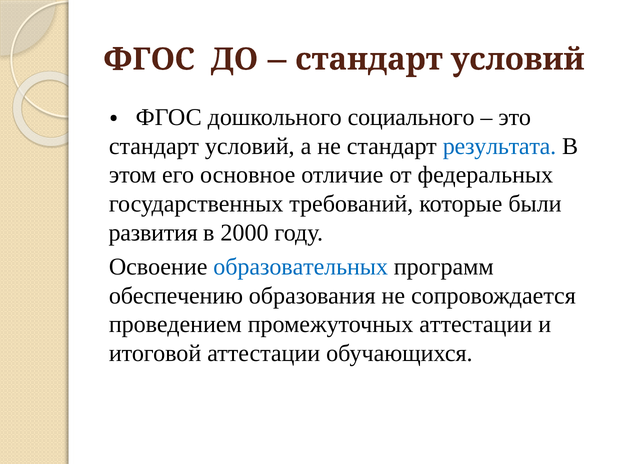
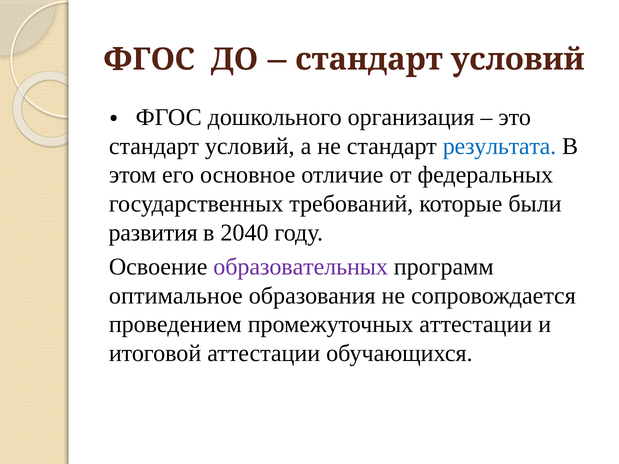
социального: социального -> организация (411, 117)
2000: 2000 -> 2040 (245, 233)
образовательных colour: blue -> purple (301, 267)
обеспечению: обеспечению -> оптимальное (176, 296)
